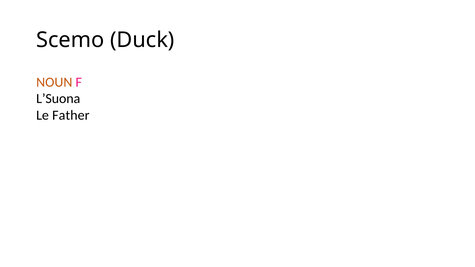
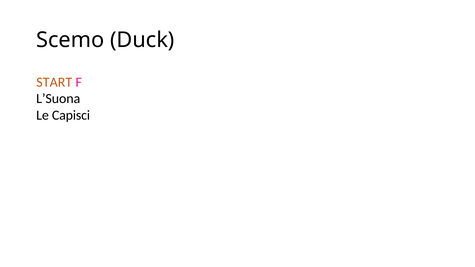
NOUN: NOUN -> START (54, 82)
Father: Father -> Capisci (71, 115)
